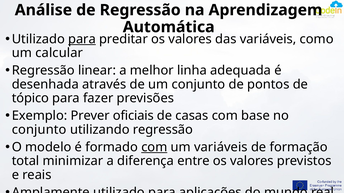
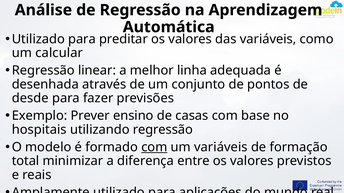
para underline: present -> none (82, 39)
tópico: tópico -> desde (30, 98)
oficiais: oficiais -> ensino (133, 116)
conjunto: conjunto -> hospitais (39, 130)
